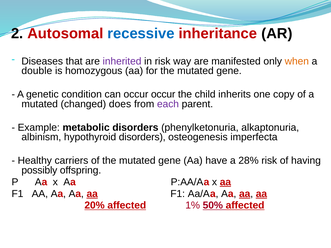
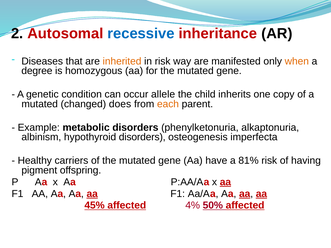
inherited colour: purple -> orange (122, 61)
double: double -> degree (37, 71)
occur occur: occur -> allele (163, 94)
each colour: purple -> orange (168, 104)
28%: 28% -> 81% (249, 161)
possibly: possibly -> pigment (39, 170)
20%: 20% -> 45% (95, 206)
1%: 1% -> 4% (193, 206)
